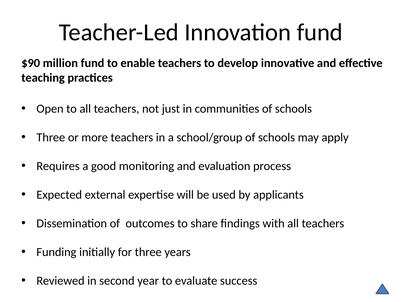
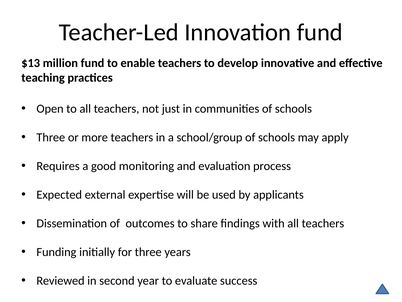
$90: $90 -> $13 (31, 63)
